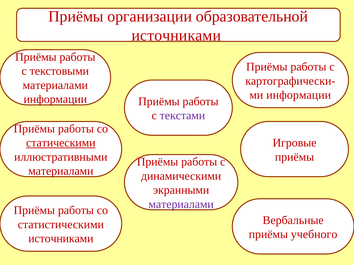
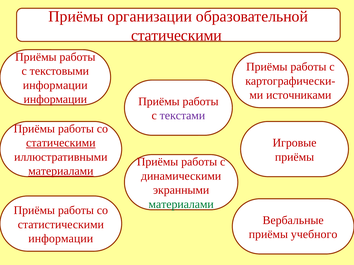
источниками: источниками -> статическими (176, 35)
материалами: материалами -> информации (55, 85)
информации: информации -> источниками (299, 95)
материалами underline: none -> present (61, 171)
материалами colour: purple -> green (181, 205)
источниками: источниками -> информации (61, 239)
